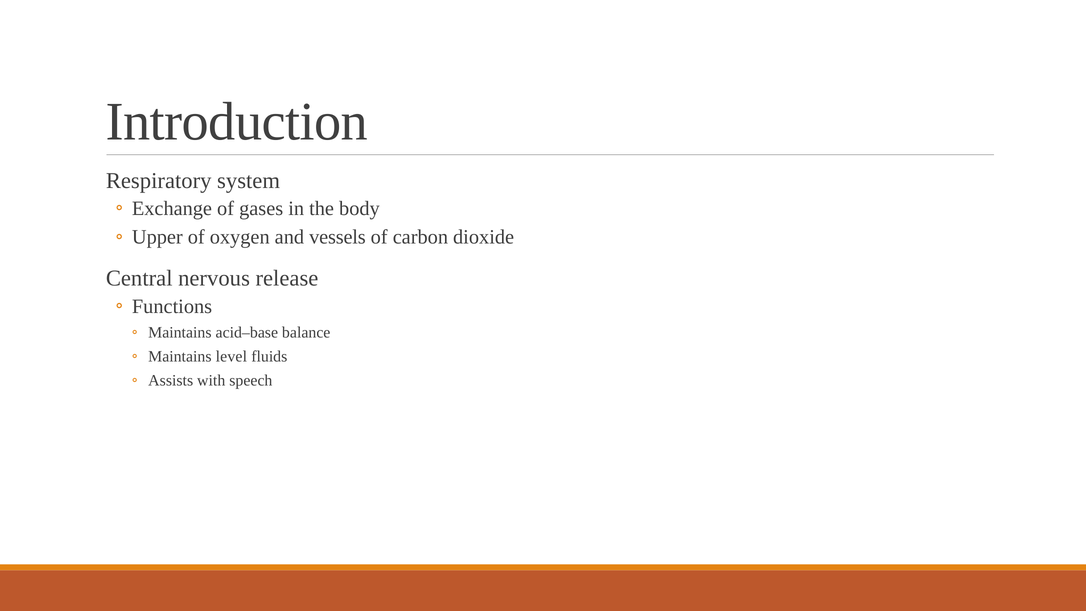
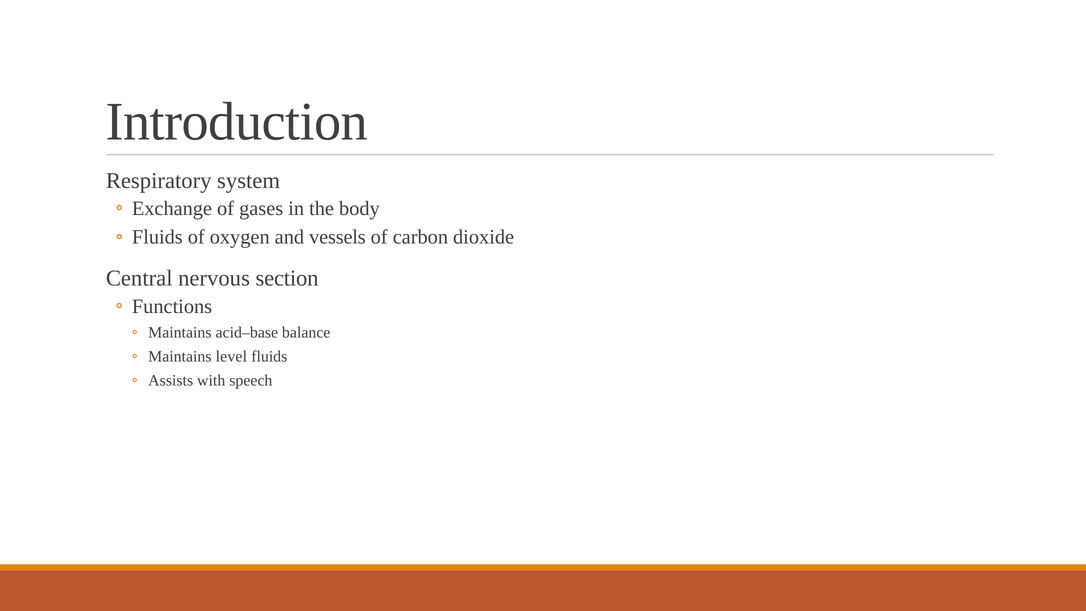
Upper: Upper -> Fluids (157, 237)
release: release -> section (287, 278)
